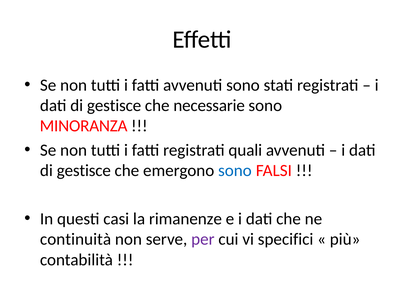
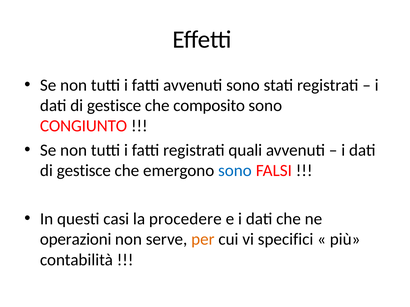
necessarie: necessarie -> composito (209, 106)
MINORANZA: MINORANZA -> CONGIUNTO (84, 126)
rimanenze: rimanenze -> procedere (185, 219)
continuità: continuità -> operazioni (76, 240)
per colour: purple -> orange (203, 240)
